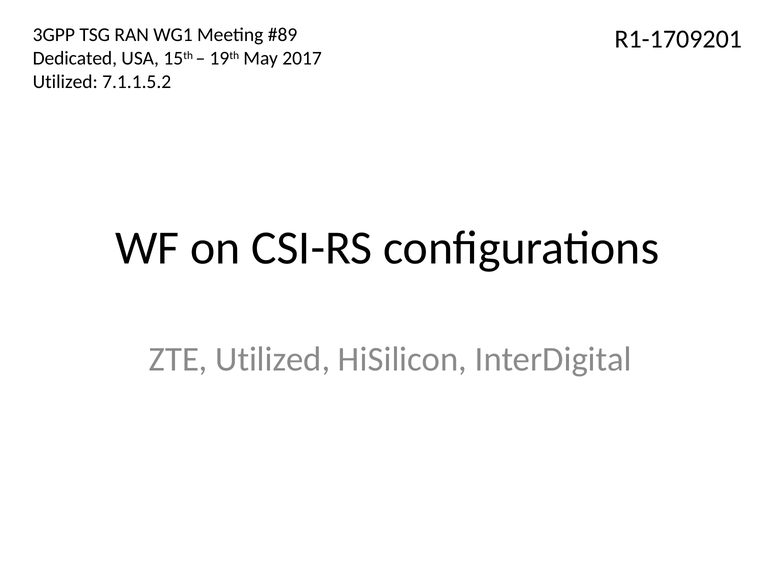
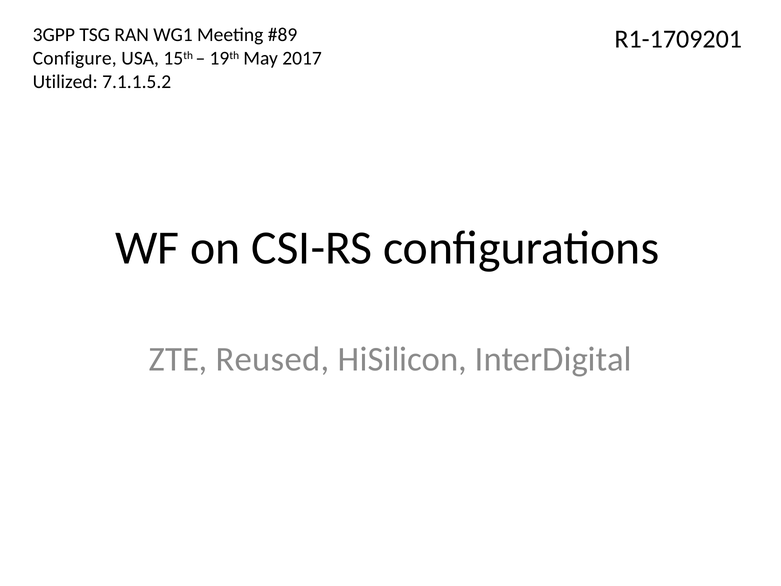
Dedicated: Dedicated -> Configure (75, 58)
ZTE Utilized: Utilized -> Reused (273, 359)
